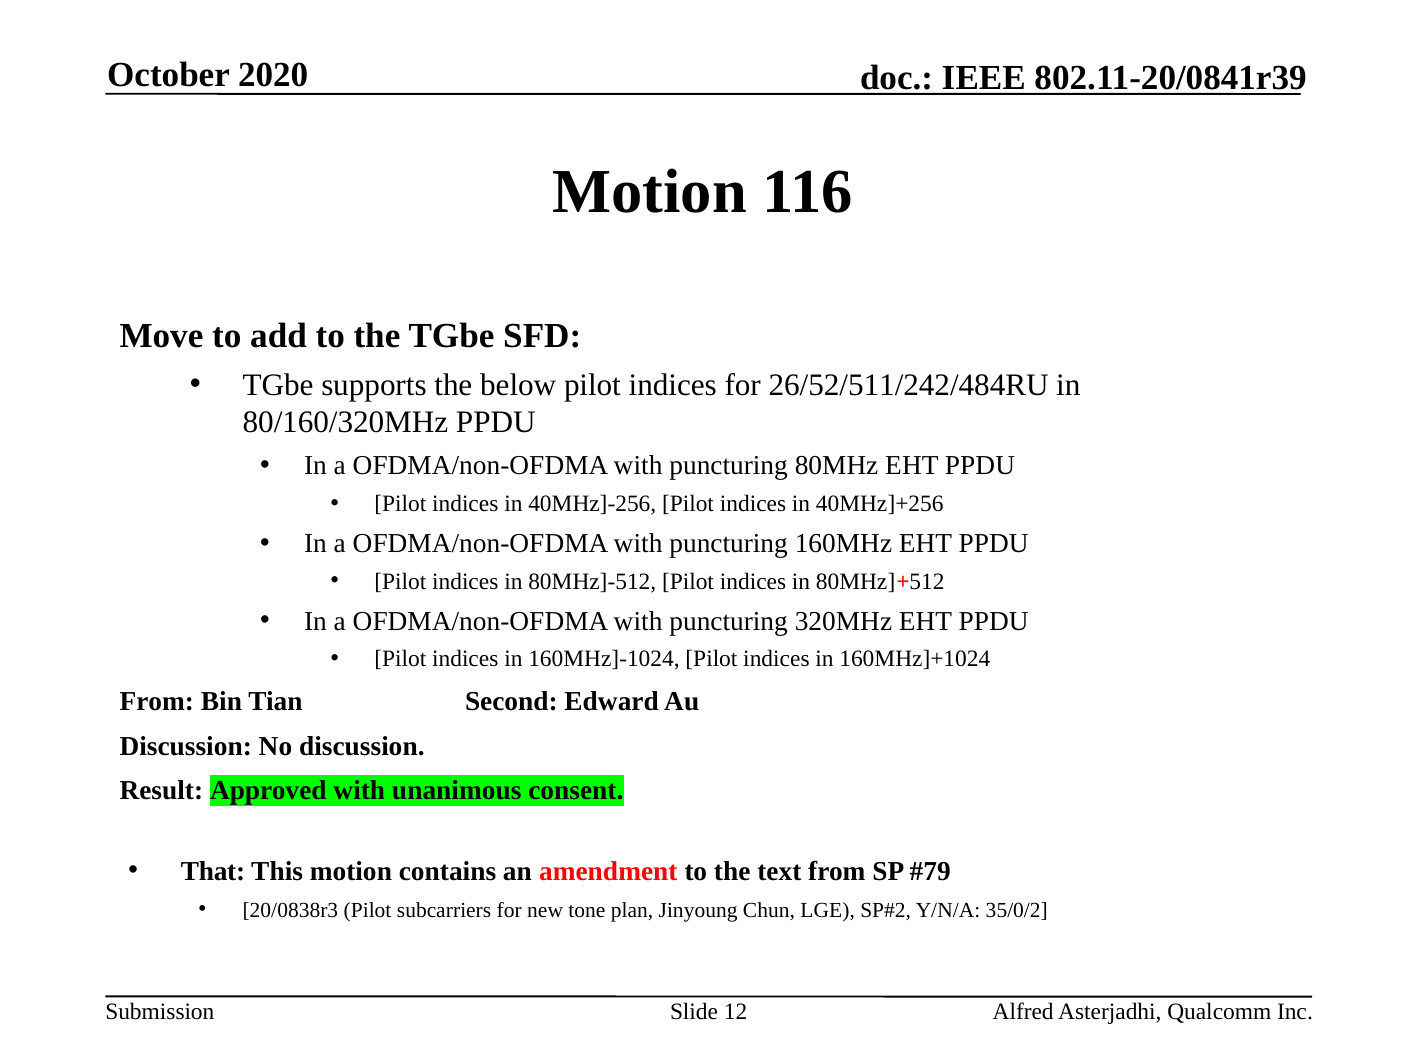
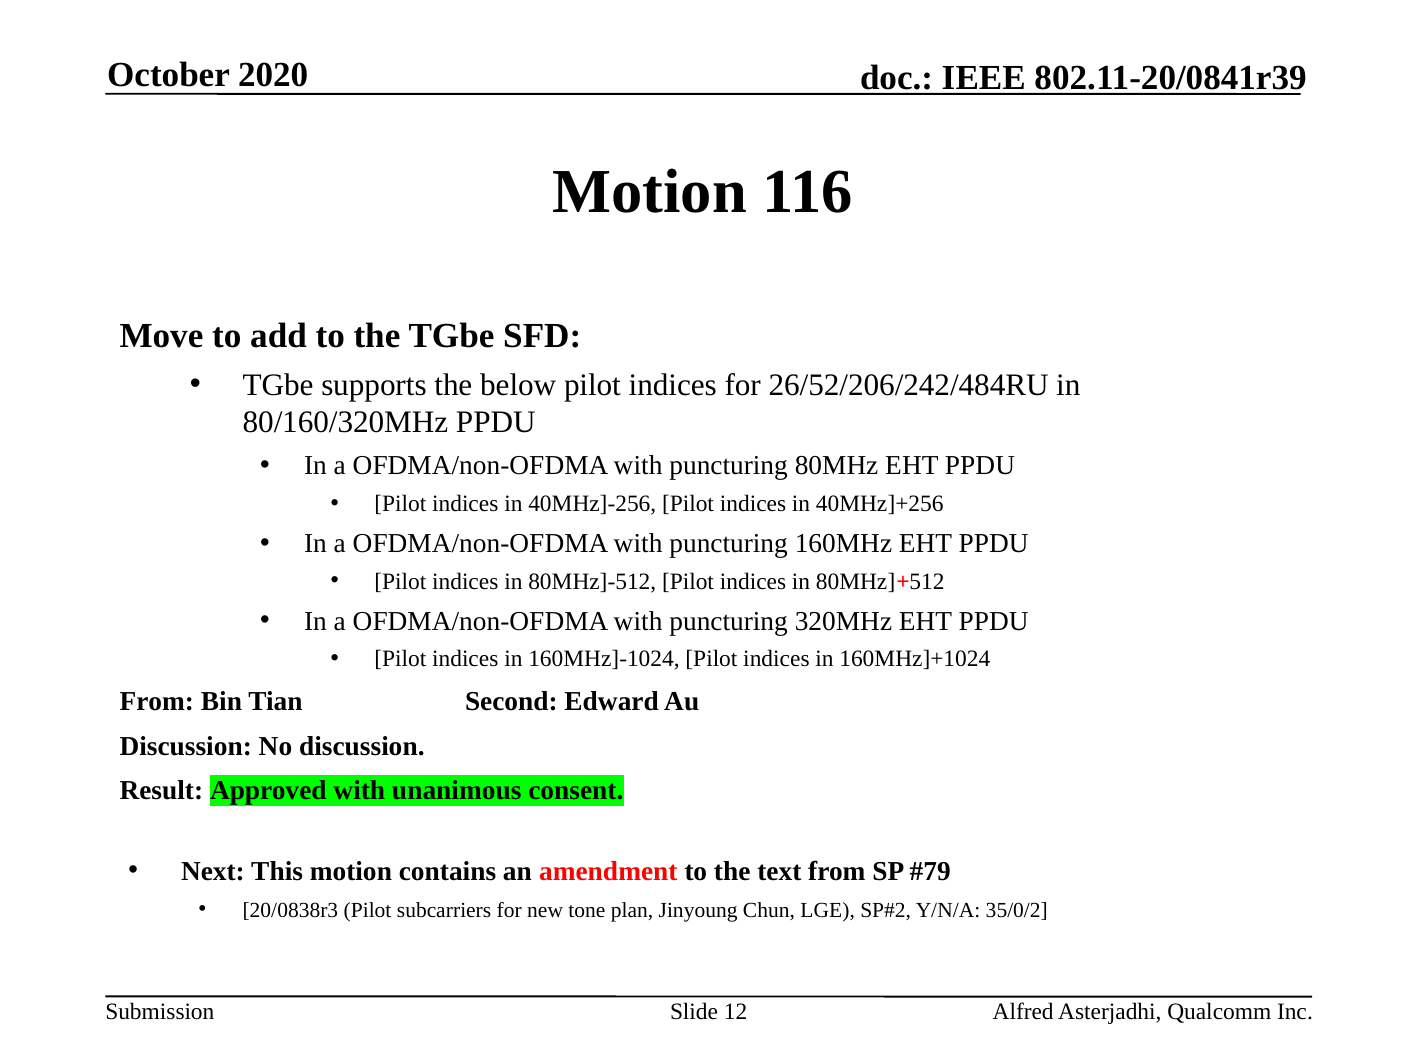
26/52/511/242/484RU: 26/52/511/242/484RU -> 26/52/206/242/484RU (909, 385)
That: That -> Next (213, 871)
